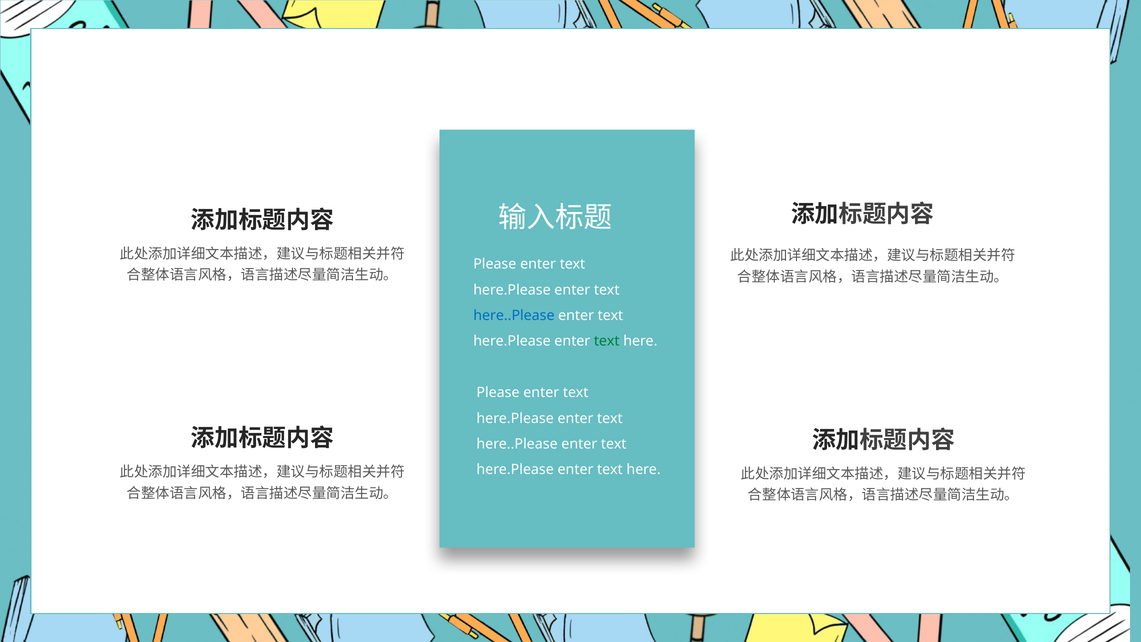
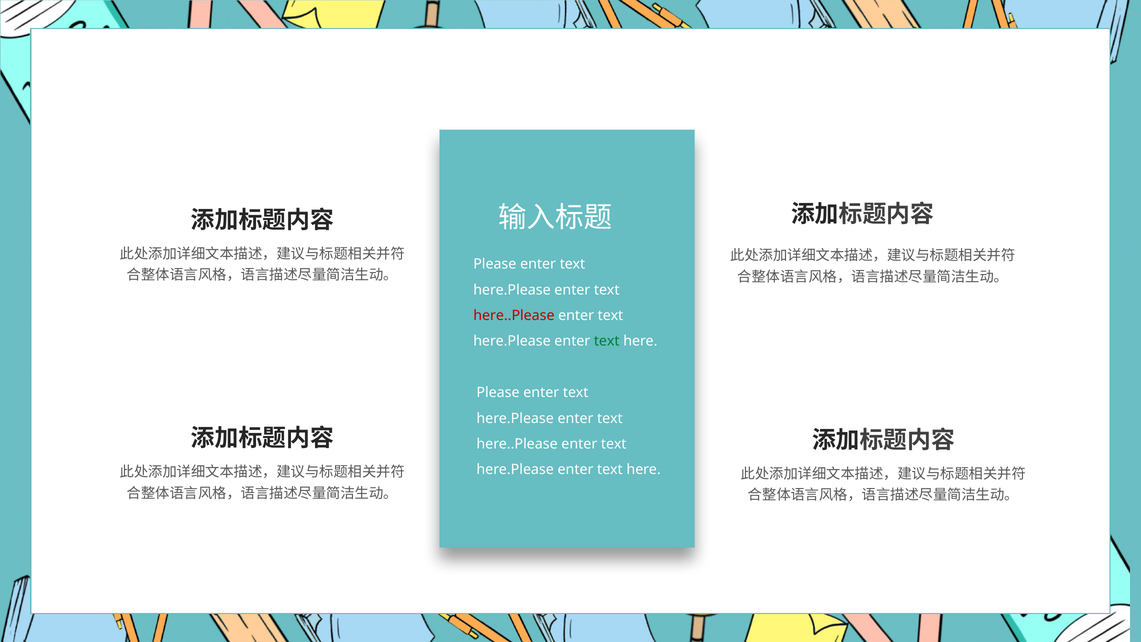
here..Please colour: blue -> red (514, 315)
